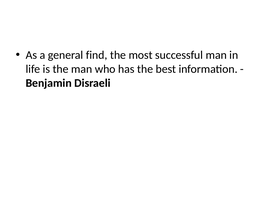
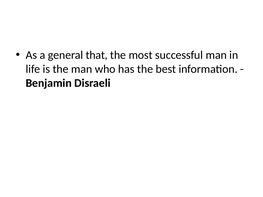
find: find -> that (97, 55)
